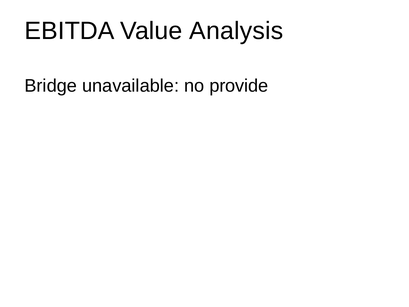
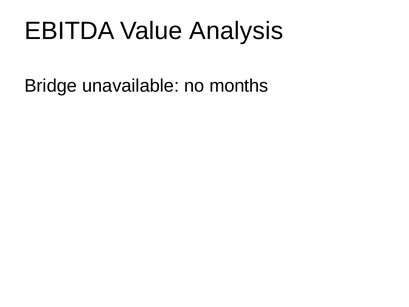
provide: provide -> months (239, 86)
